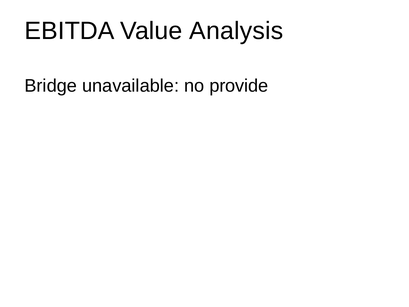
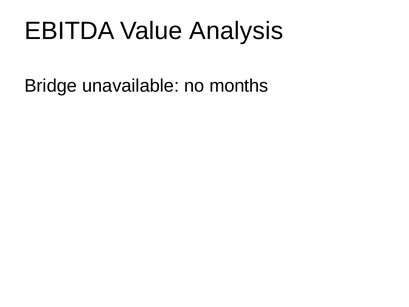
provide: provide -> months (239, 86)
